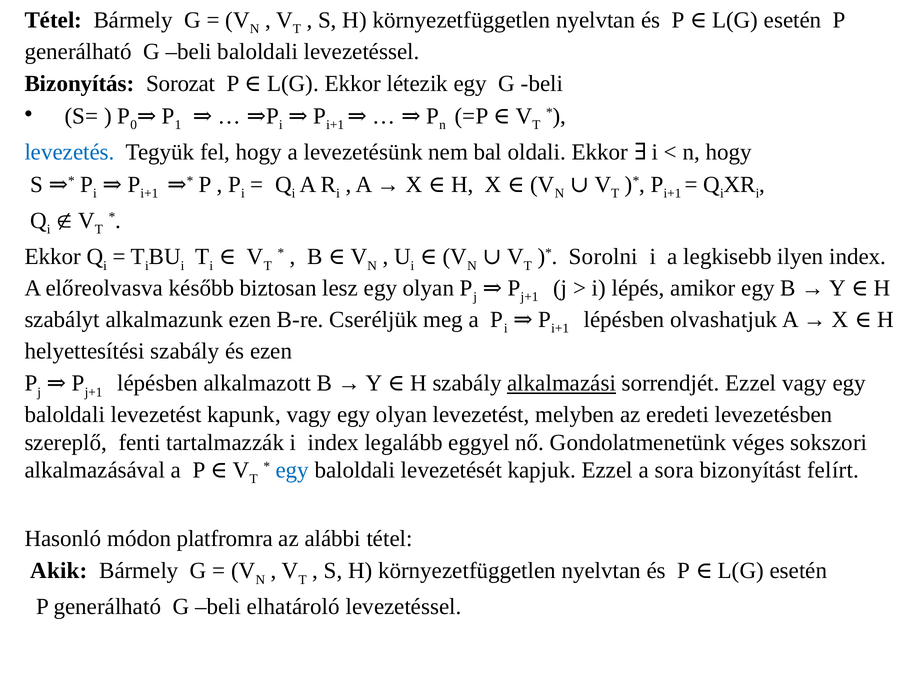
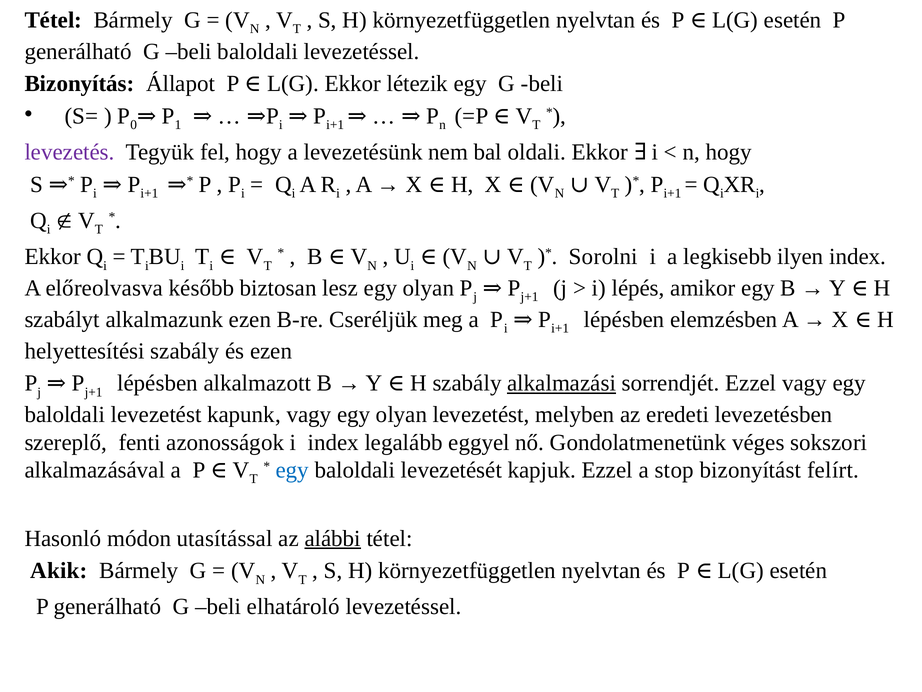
Sorozat: Sorozat -> Állapot (181, 84)
levezetés colour: blue -> purple (70, 152)
olvashatjuk: olvashatjuk -> elemzésben (724, 319)
tartalmazzák: tartalmazzák -> azonosságok (225, 442)
sora: sora -> stop (674, 470)
platfromra: platfromra -> utasítással (225, 538)
alábbi underline: none -> present (333, 538)
